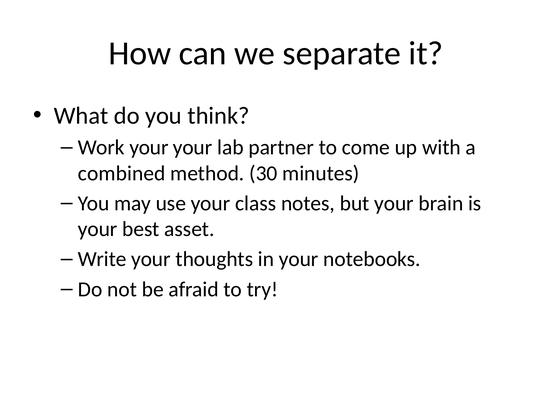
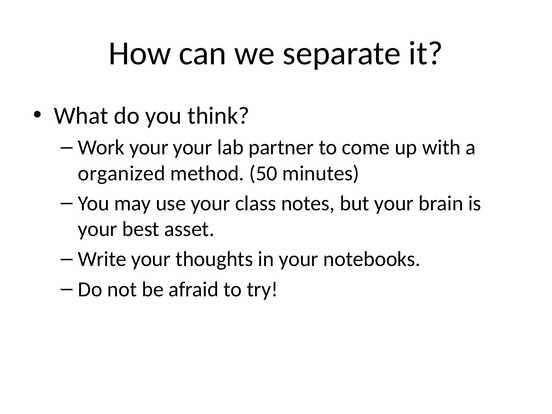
combined: combined -> organized (122, 173)
30: 30 -> 50 (263, 173)
